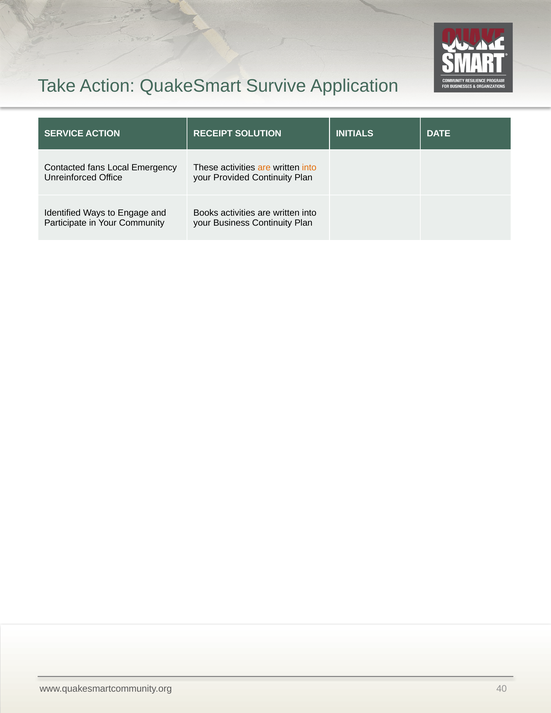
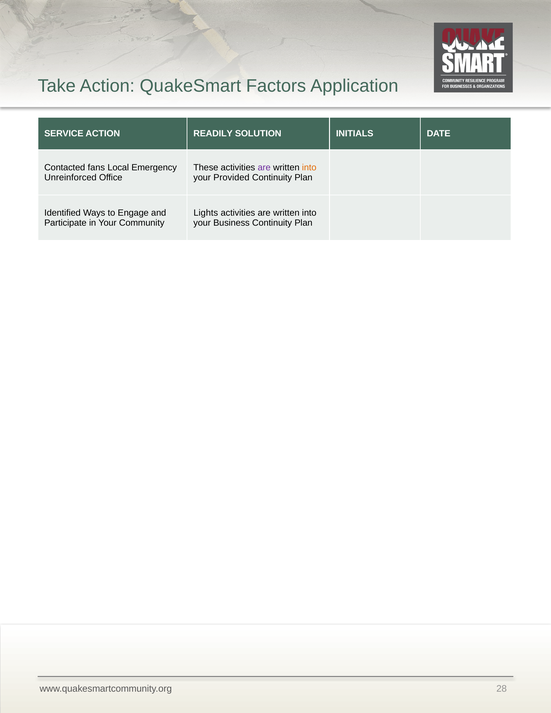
Survive: Survive -> Factors (276, 86)
RECEIPT: RECEIPT -> READILY (213, 134)
are colour: orange -> purple (264, 168)
Books: Books -> Lights (206, 213)
40: 40 -> 28 (502, 689)
